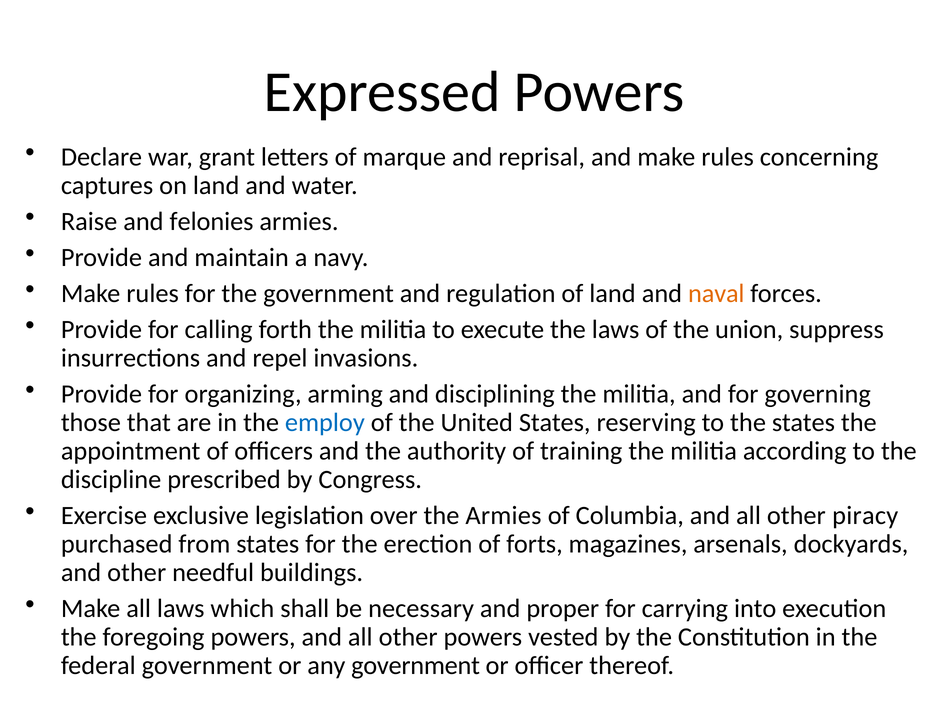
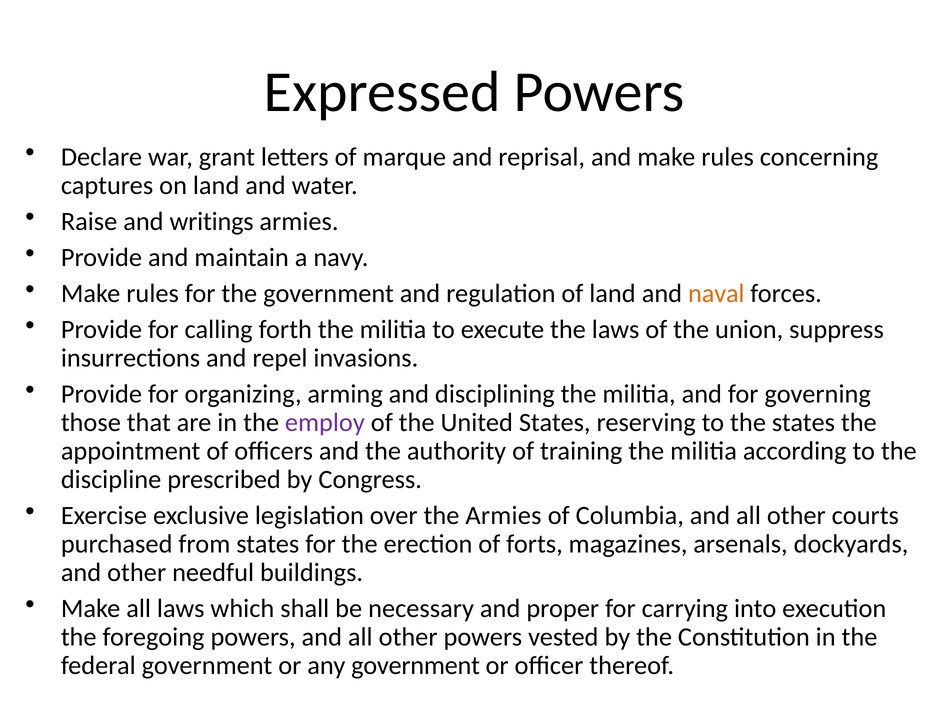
felonies: felonies -> writings (212, 221)
employ colour: blue -> purple (325, 423)
piracy: piracy -> courts (865, 516)
